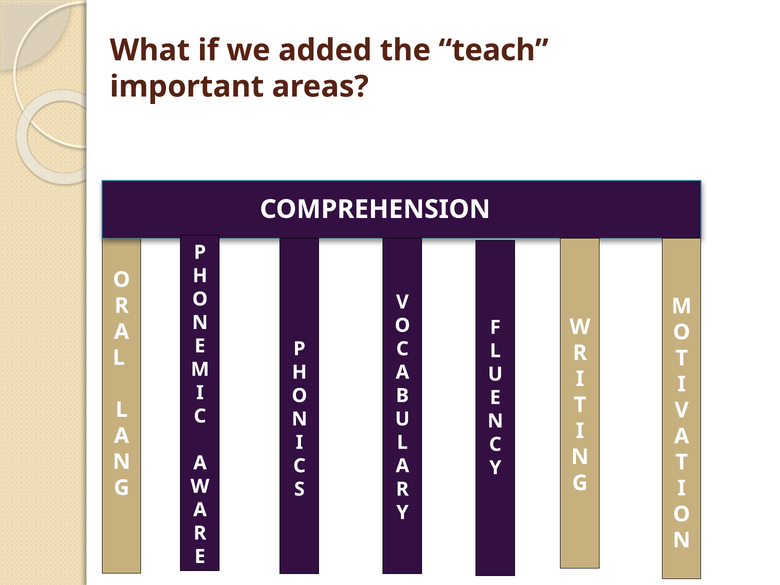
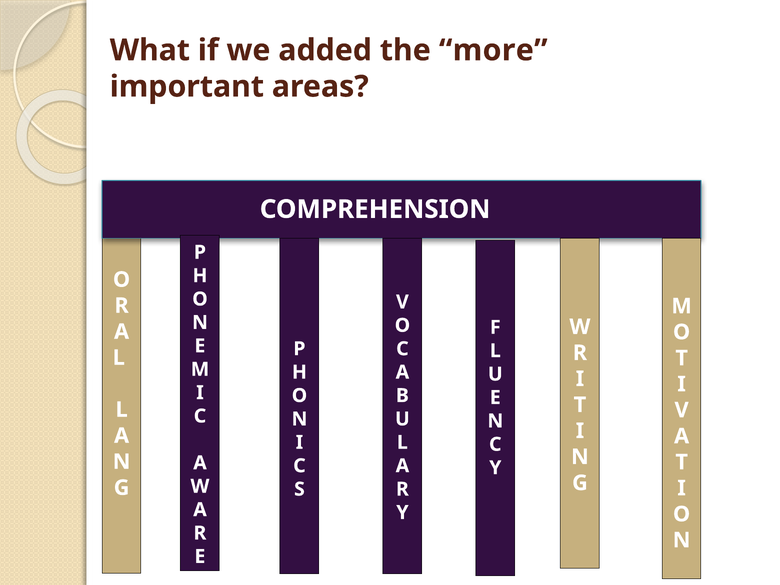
teach: teach -> more (493, 50)
